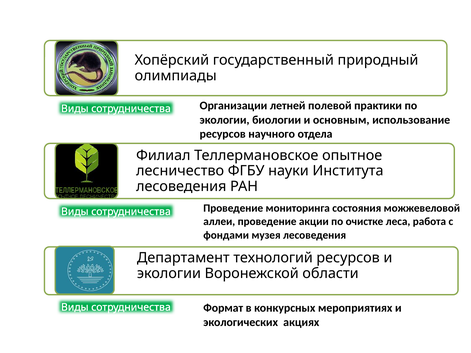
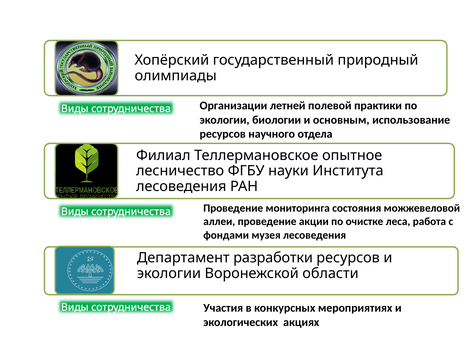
технологий: технологий -> разработки (273, 258)
Формат: Формат -> Участия (223, 308)
